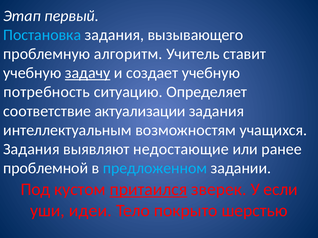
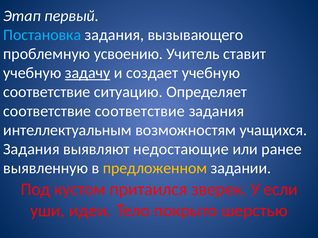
алгоритм: алгоритм -> усвоению (128, 54)
потребность: потребность -> соответствие (47, 92)
соответствие актуализации: актуализации -> соответствие (140, 111)
проблемной: проблемной -> выявленную (46, 169)
предложенном colour: light blue -> yellow (155, 169)
притаился underline: present -> none (148, 190)
